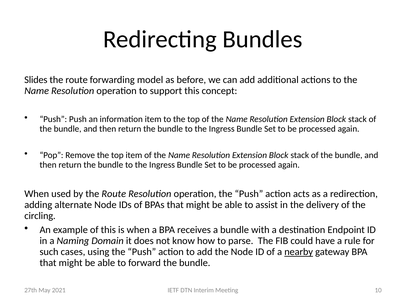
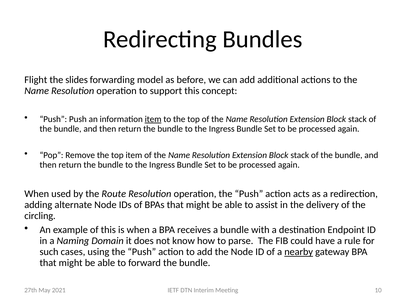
Slides: Slides -> Flight (36, 80)
route: route -> slides (77, 80)
item underline: none -> present (153, 119)
